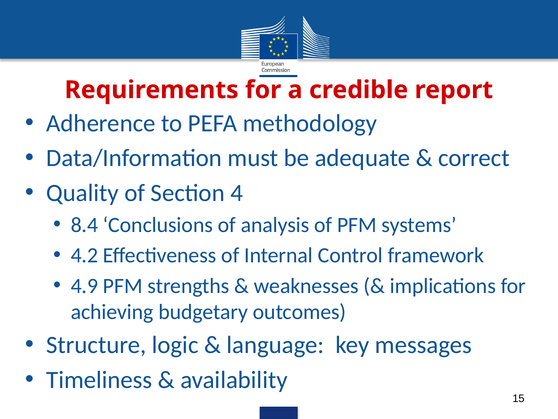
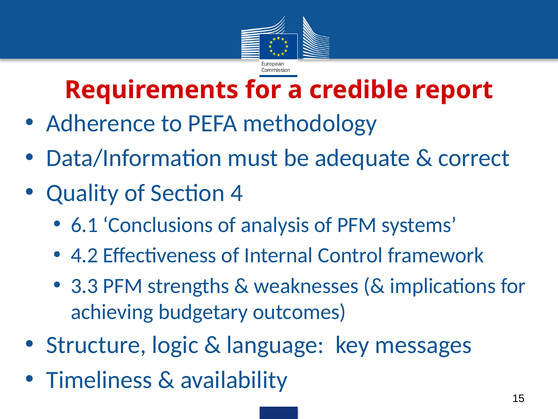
8.4: 8.4 -> 6.1 (84, 225)
4.9: 4.9 -> 3.3 (84, 286)
